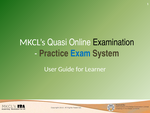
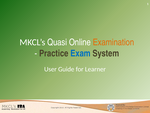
Examination colour: black -> orange (113, 42)
